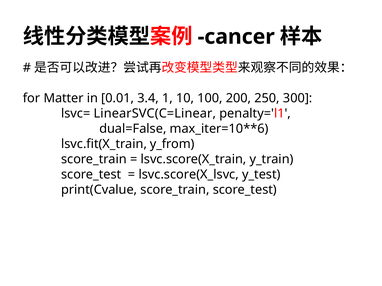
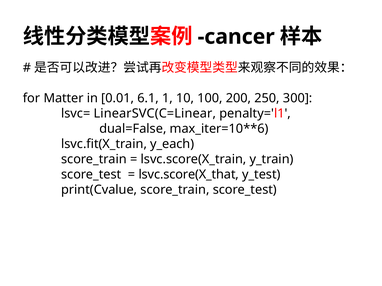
3.4: 3.4 -> 6.1 (148, 98)
y_from: y_from -> y_each (172, 144)
lsvc.score(X_lsvc: lsvc.score(X_lsvc -> lsvc.score(X_that (189, 175)
